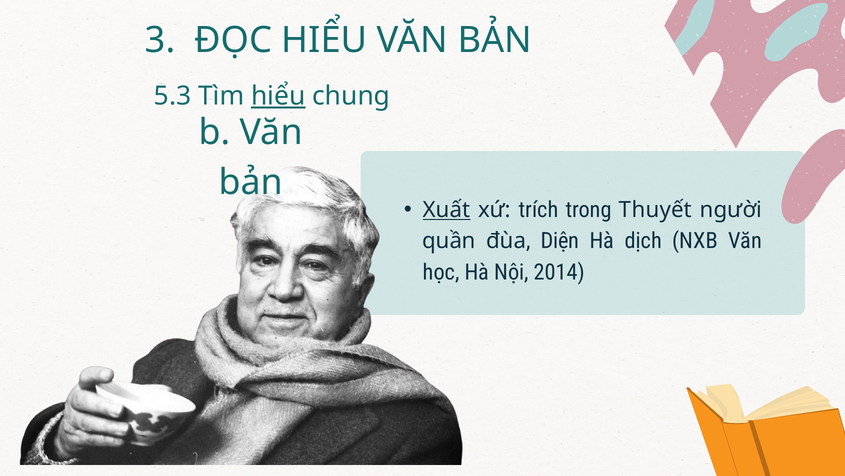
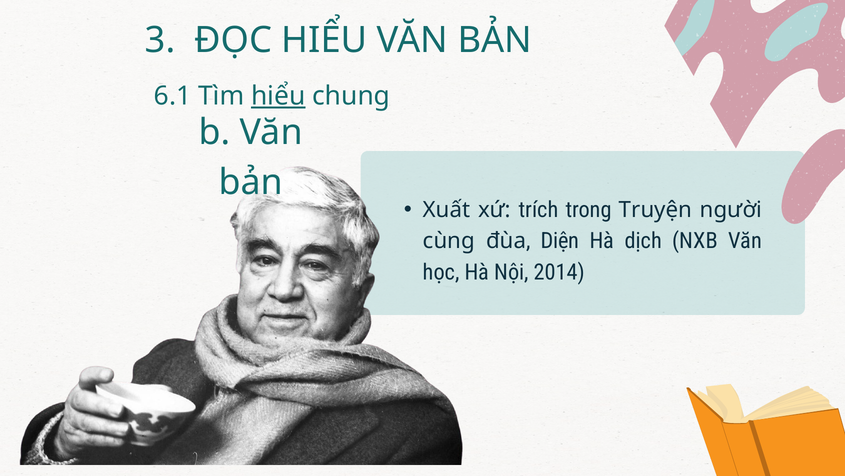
5.3: 5.3 -> 6.1 (173, 96)
Xuất underline: present -> none (447, 210)
Thuyết: Thuyết -> Truyện (656, 210)
quần: quần -> cùng (449, 241)
